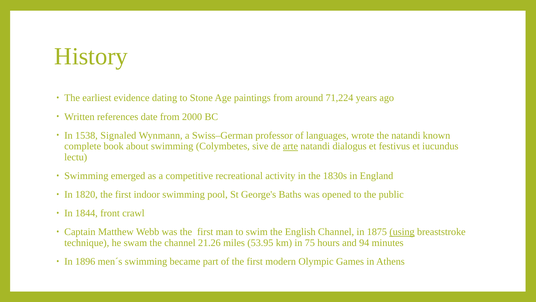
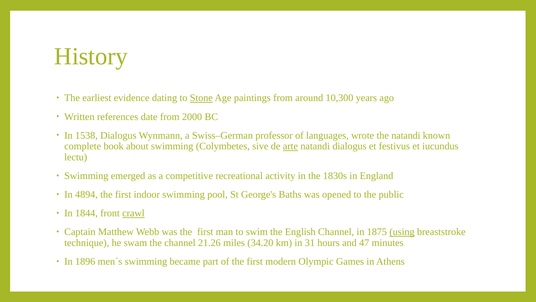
Stone underline: none -> present (201, 98)
71,224: 71,224 -> 10,300 (339, 98)
1538 Signaled: Signaled -> Dialogus (118, 135)
1820: 1820 -> 4894 (86, 194)
crawl underline: none -> present (133, 213)
53.95: 53.95 -> 34.20 (260, 242)
75: 75 -> 31 (310, 242)
94: 94 -> 47 (364, 242)
